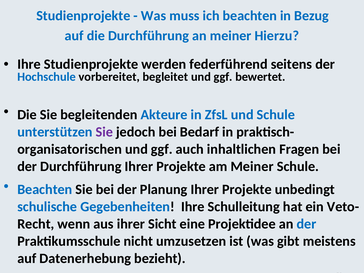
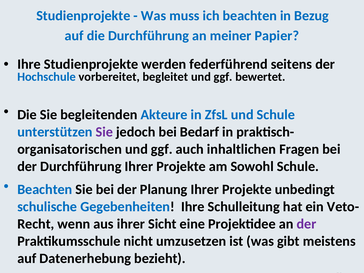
Hierzu: Hierzu -> Papier (277, 36)
am Meiner: Meiner -> Sowohl (252, 166)
der colour: blue -> purple (306, 224)
